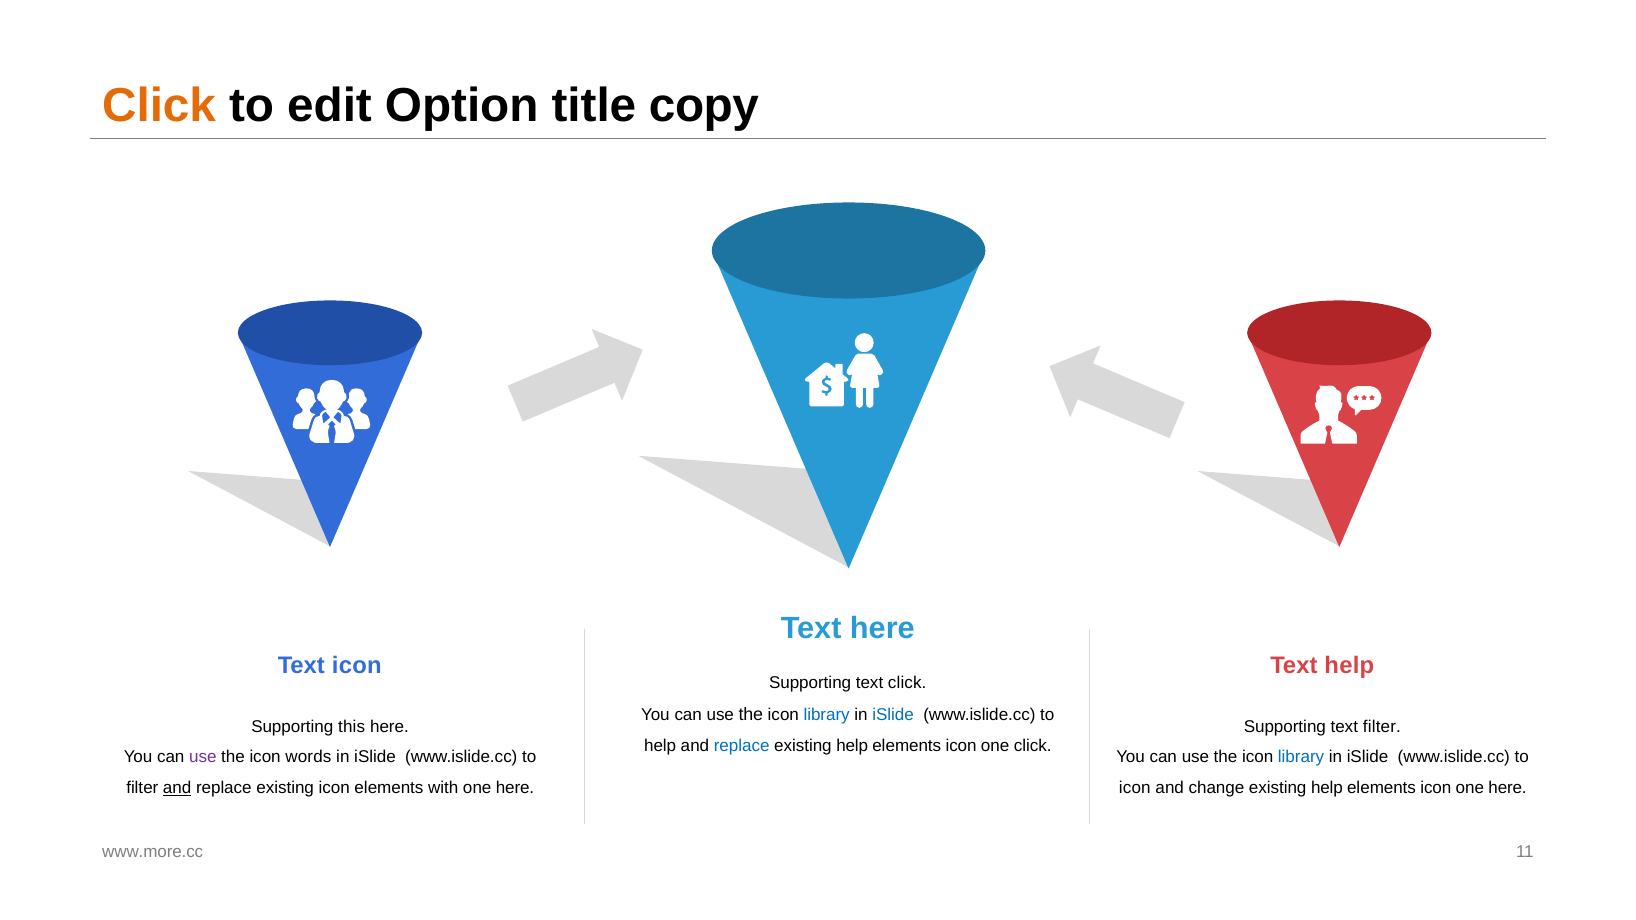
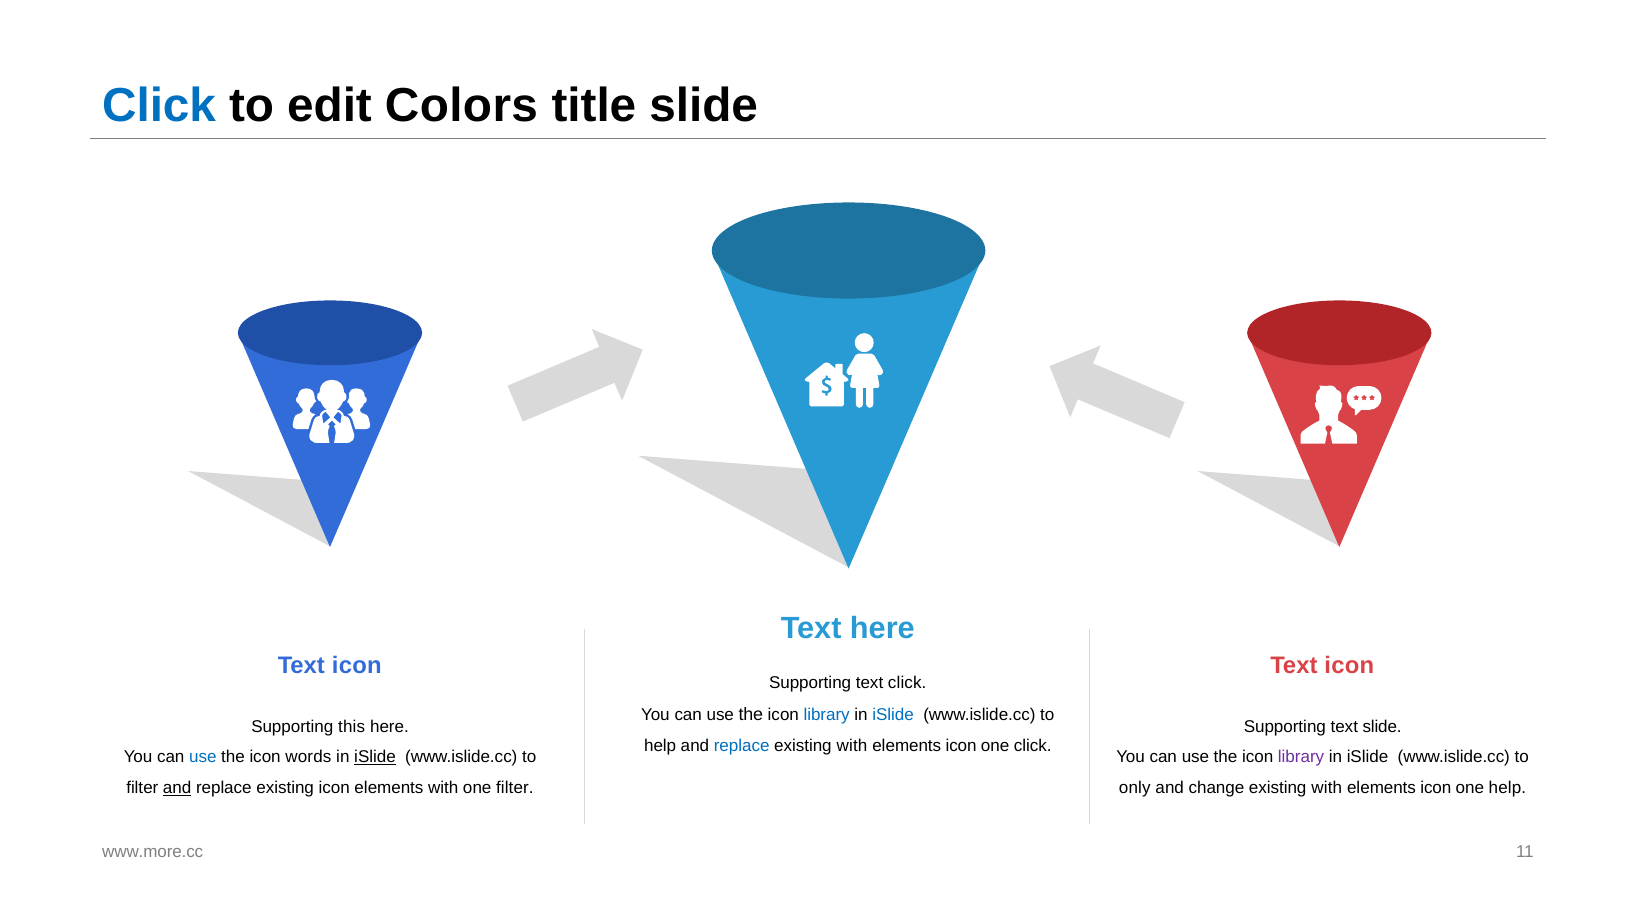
Click colour: orange -> blue (159, 106)
Option: Option -> Colors (461, 106)
title copy: copy -> slide (704, 106)
help: help -> icon (1349, 666)
text filter: filter -> slide (1382, 727)
help: help -> with (852, 746)
use colour: purple -> blue (203, 757)
iSlide underline: none -> present (375, 757)
library colour: blue -> purple (1301, 757)
with one here: here -> filter (515, 788)
icon: icon -> only (1135, 788)
help: help -> with (1327, 788)
here: here -> help (1507, 788)
